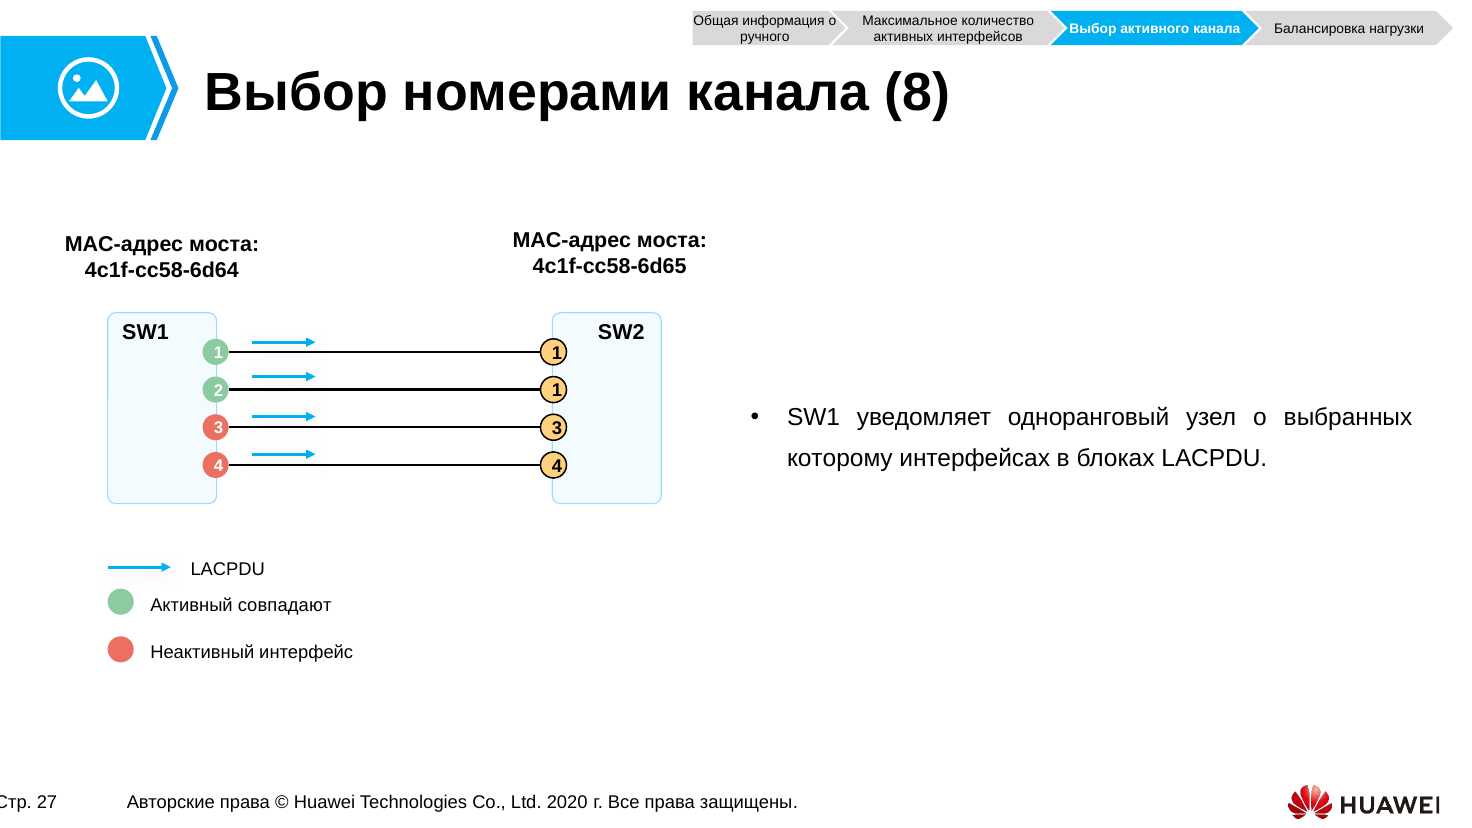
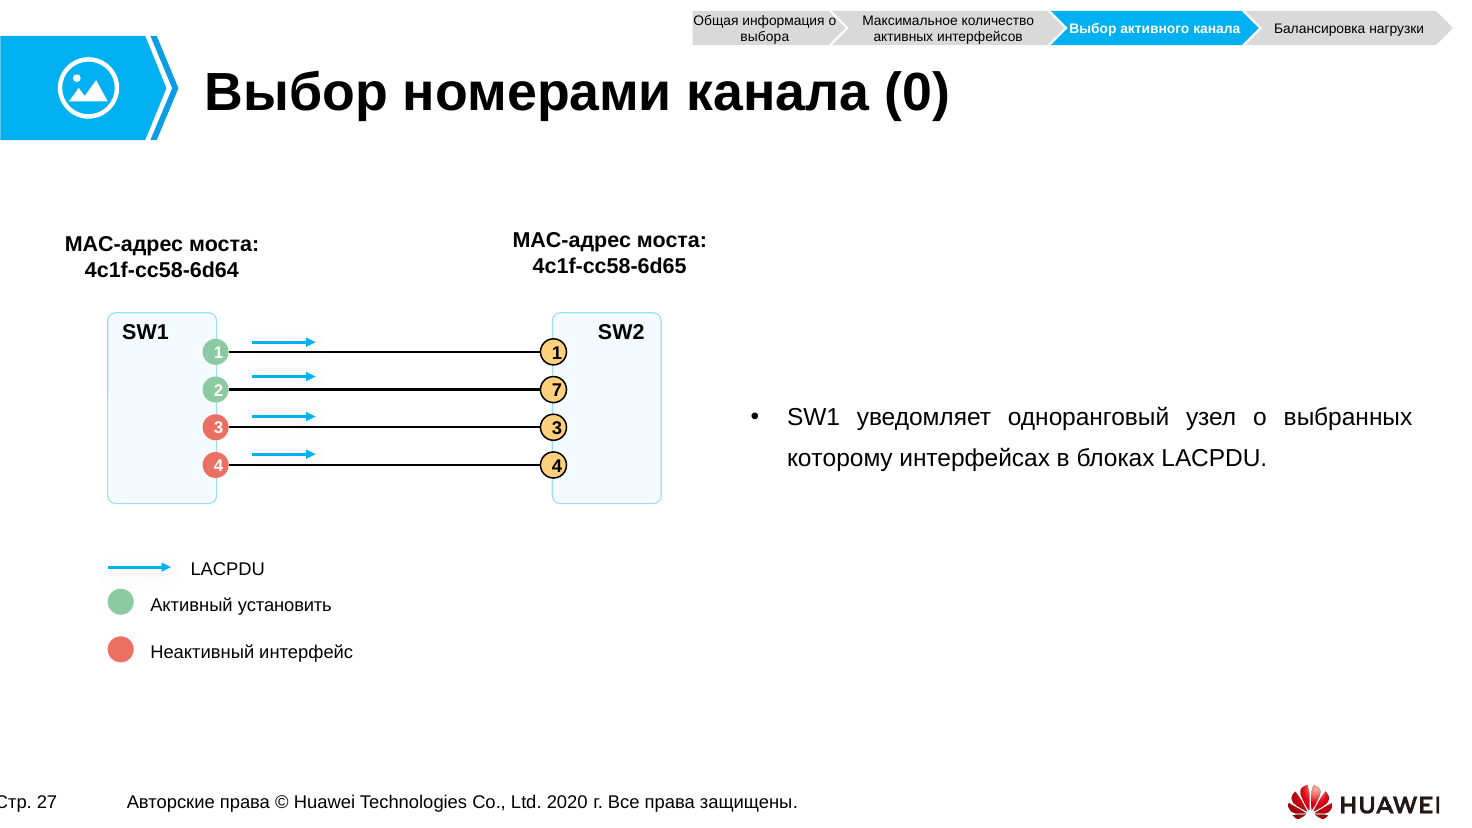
ручного: ручного -> выбора (765, 37)
8: 8 -> 0 (917, 93)
2 1: 1 -> 7 (557, 391)
совпадают: совпадают -> установить (285, 605)
